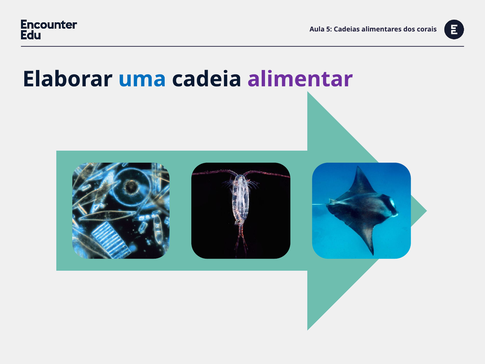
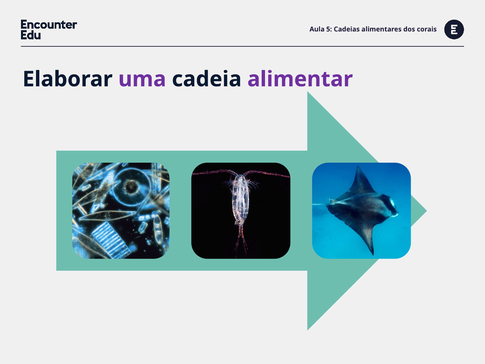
uma colour: blue -> purple (142, 79)
